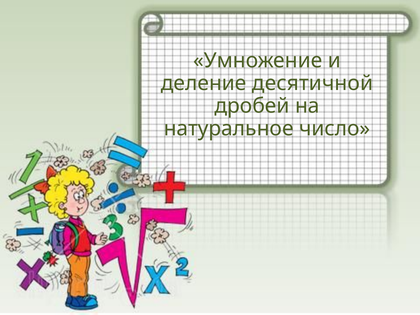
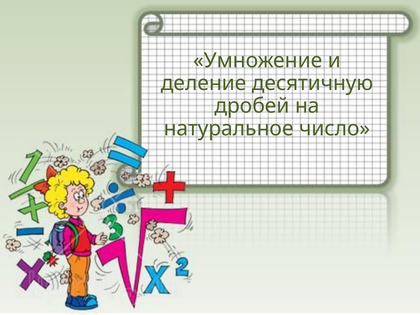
десятичной: десятичной -> десятичную (313, 83)
